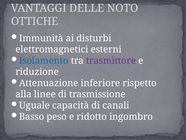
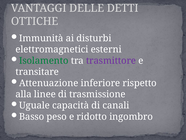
NOTO: NOTO -> DETTI (123, 8)
Isolamento colour: blue -> green (44, 60)
riduzione: riduzione -> transitare (37, 72)
